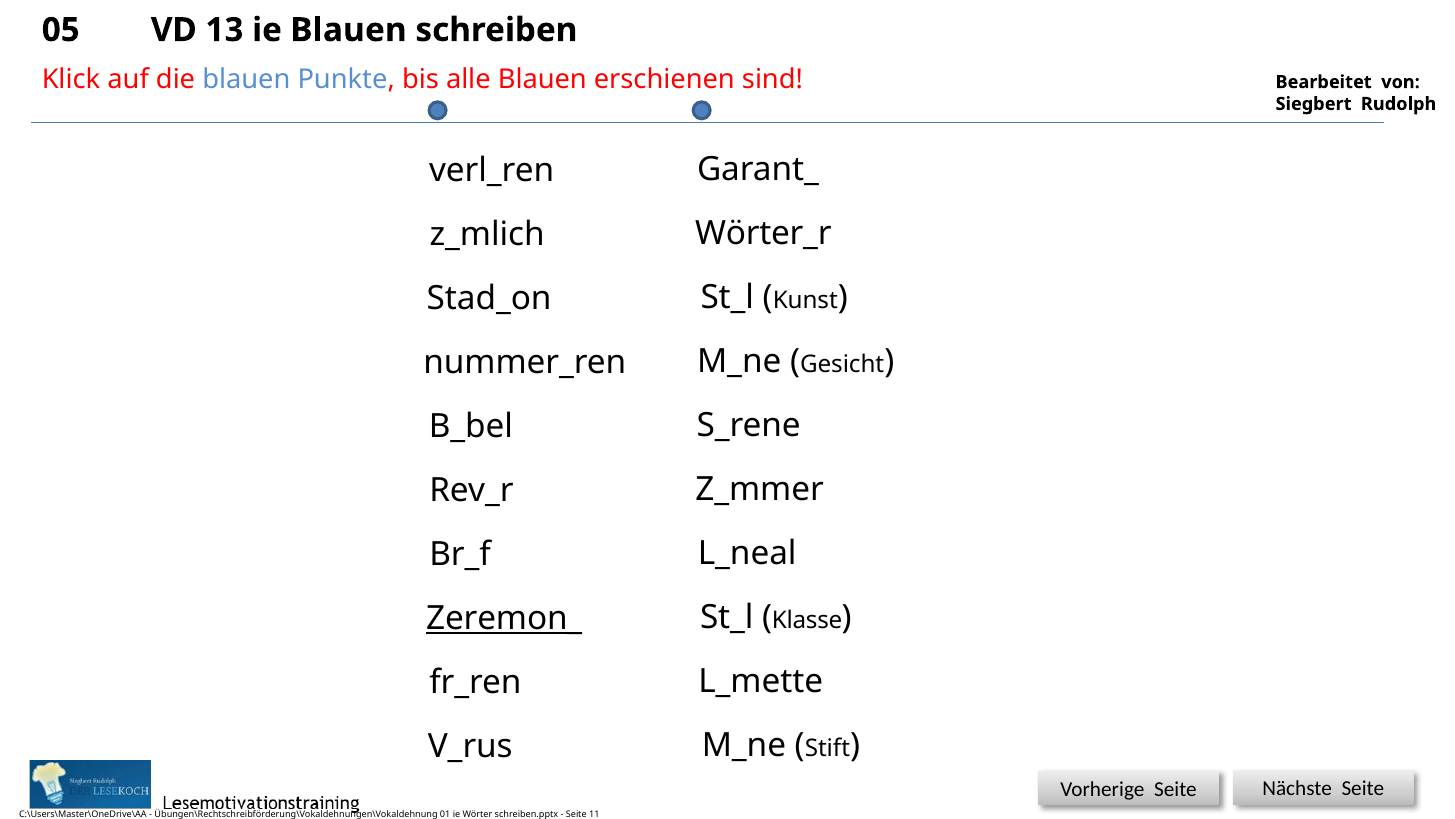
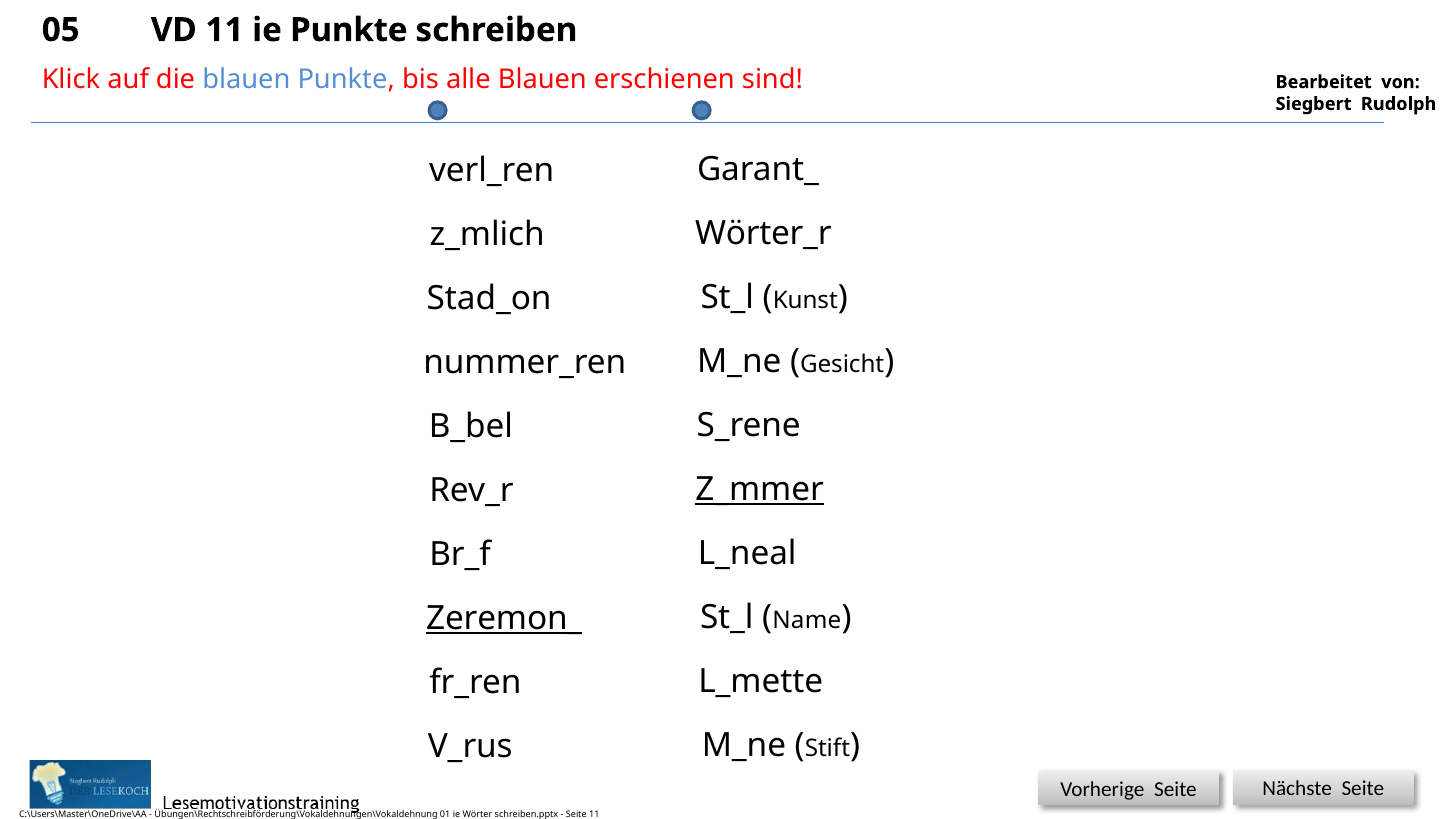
VD 13: 13 -> 11 (224, 30)
ie Blauen: Blauen -> Punkte (349, 30)
Z_mmer underline: none -> present (760, 489)
Klasse: Klasse -> Name (807, 620)
